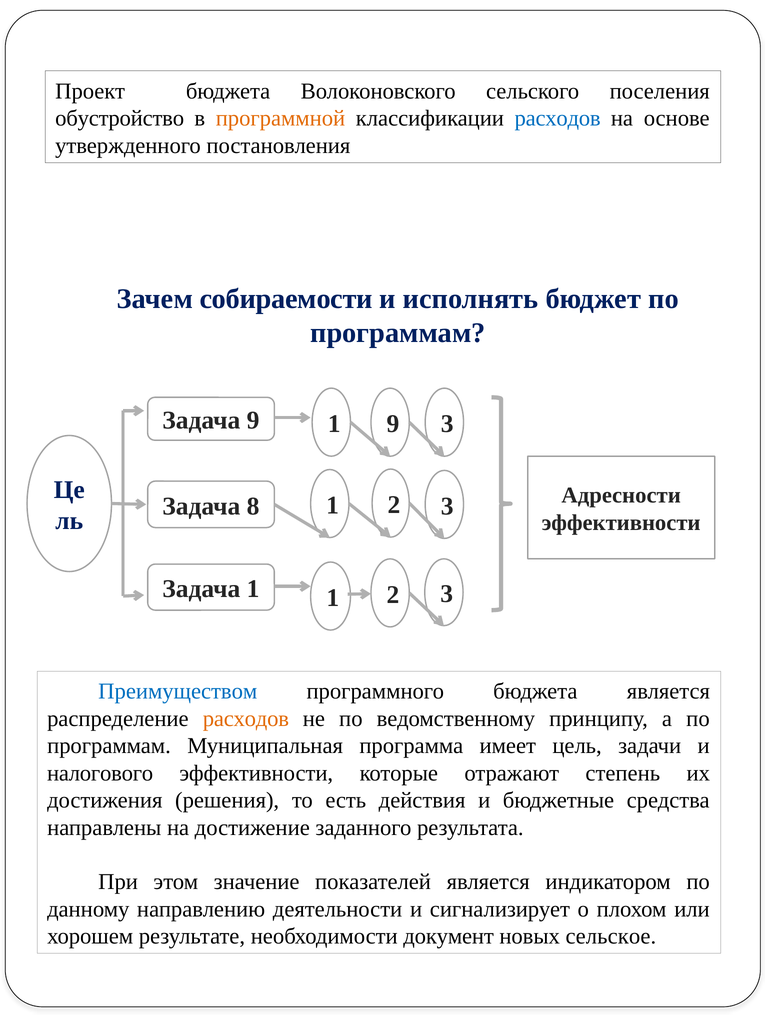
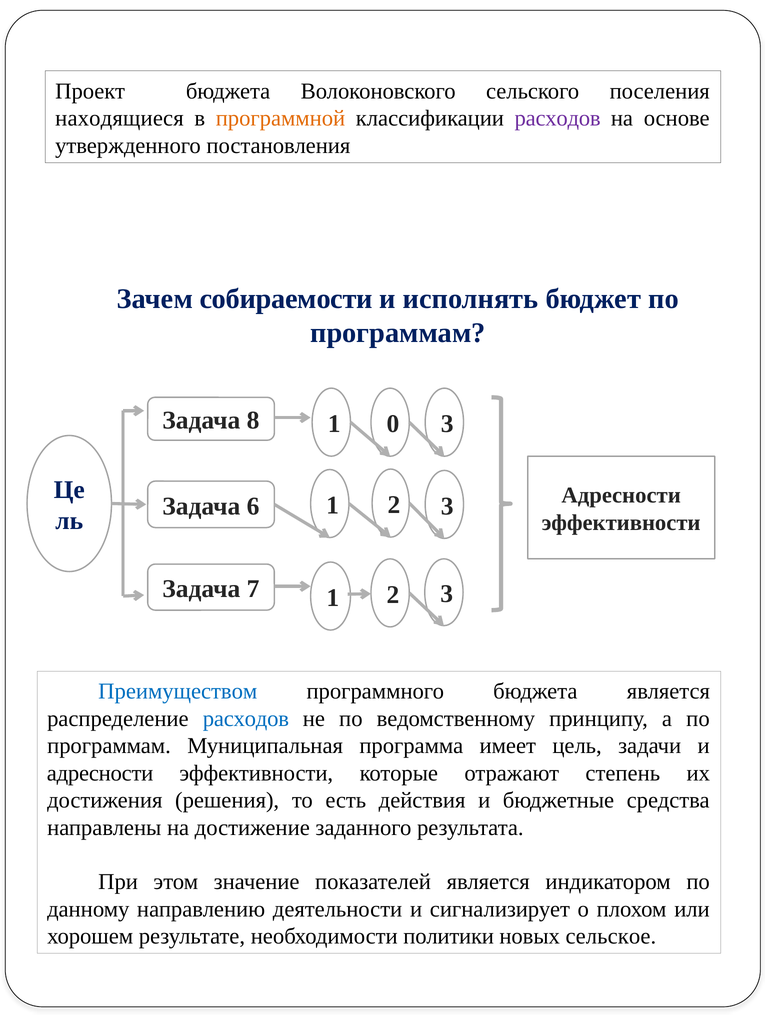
обустройство: обустройство -> находящиеся (119, 118)
расходов colour: blue -> purple (558, 118)
Задача 9: 9 -> 8 (253, 421)
1 9: 9 -> 0 (393, 424)
8: 8 -> 6 (253, 506)
Задача 1: 1 -> 7 (253, 589)
расходов colour: orange -> blue (246, 719)
налогового: налогового -> адресности (100, 773)
документ: документ -> политики (449, 937)
